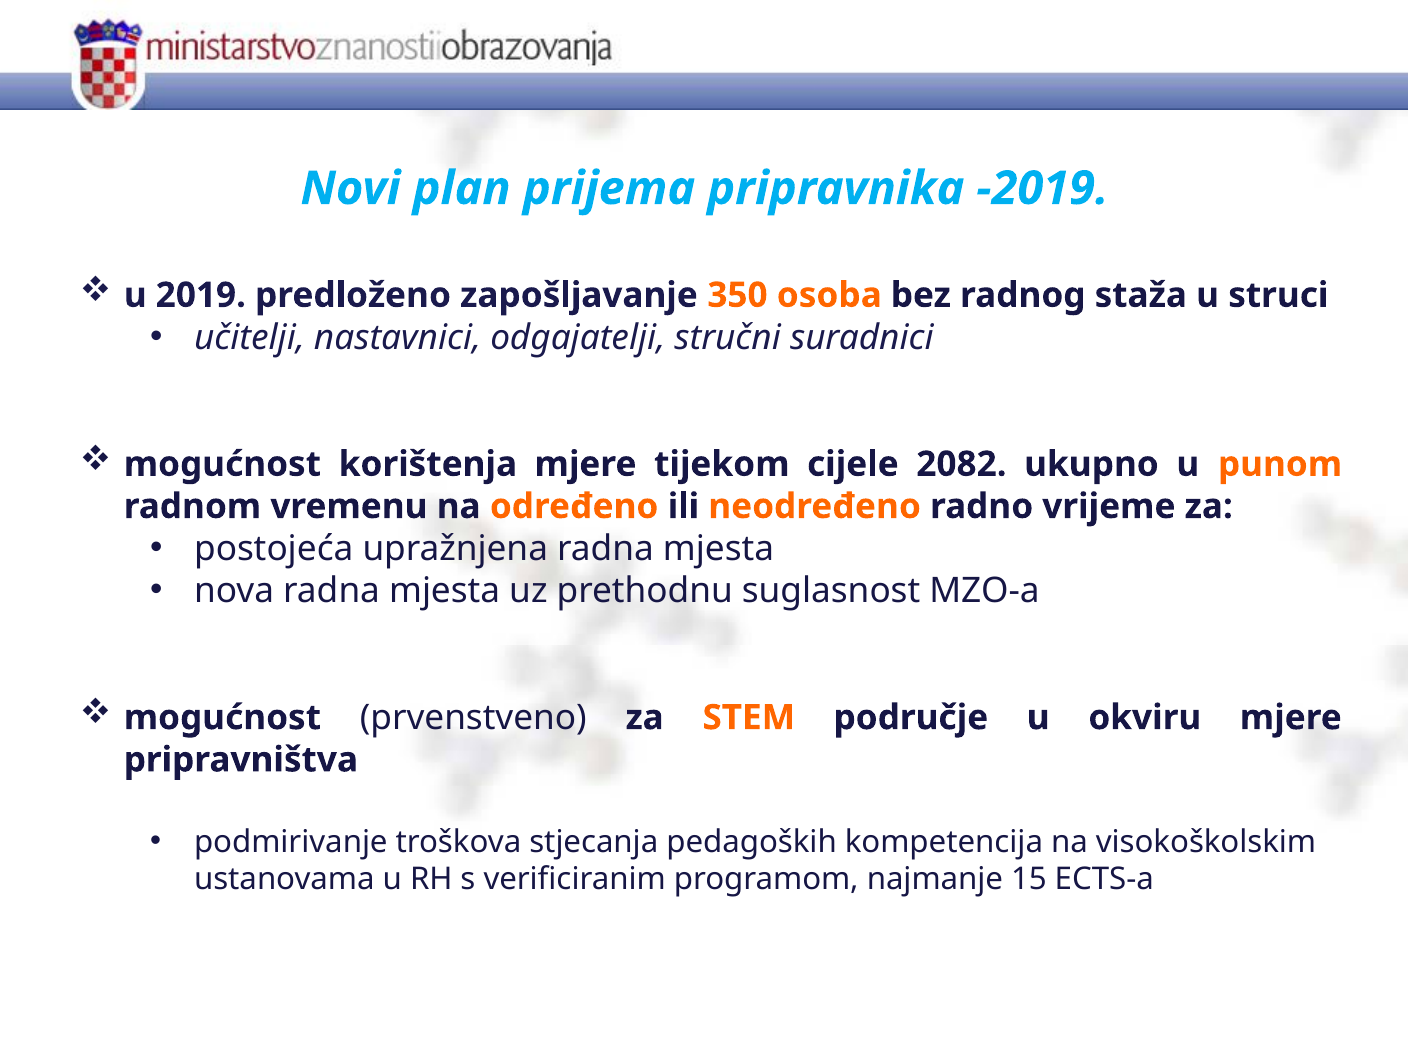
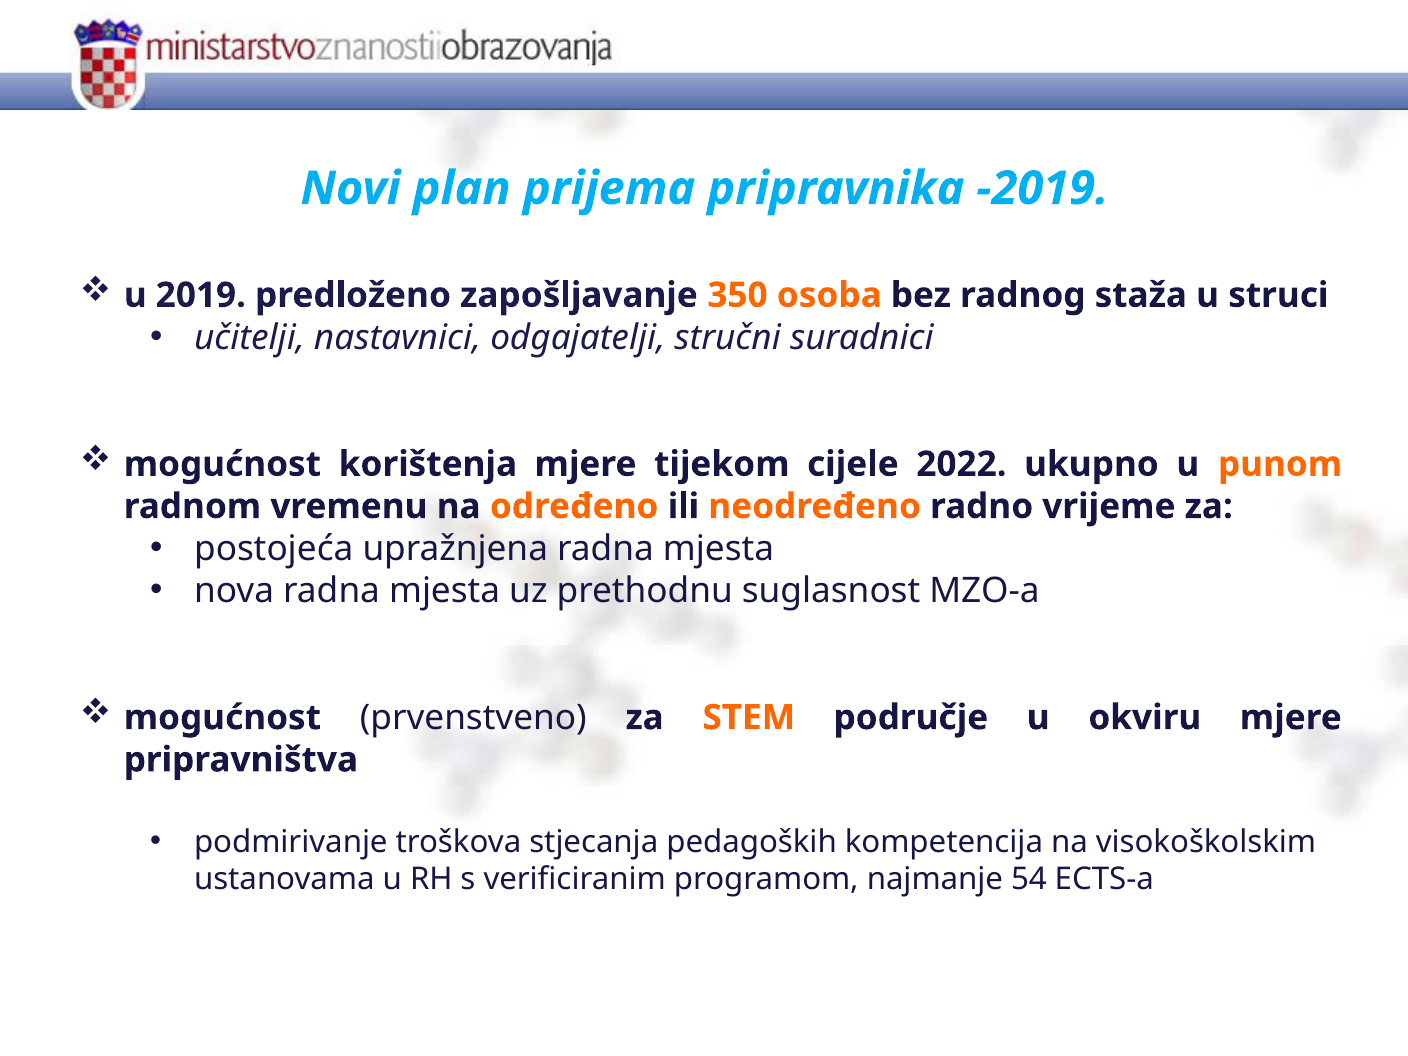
2082: 2082 -> 2022 (961, 464)
15: 15 -> 54 (1029, 879)
